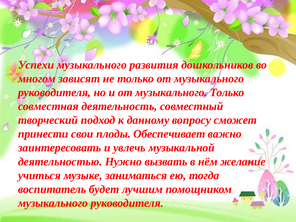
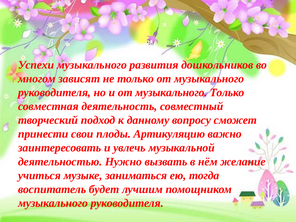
Обеспечивает: Обеспечивает -> Артикуляцию (169, 134)
